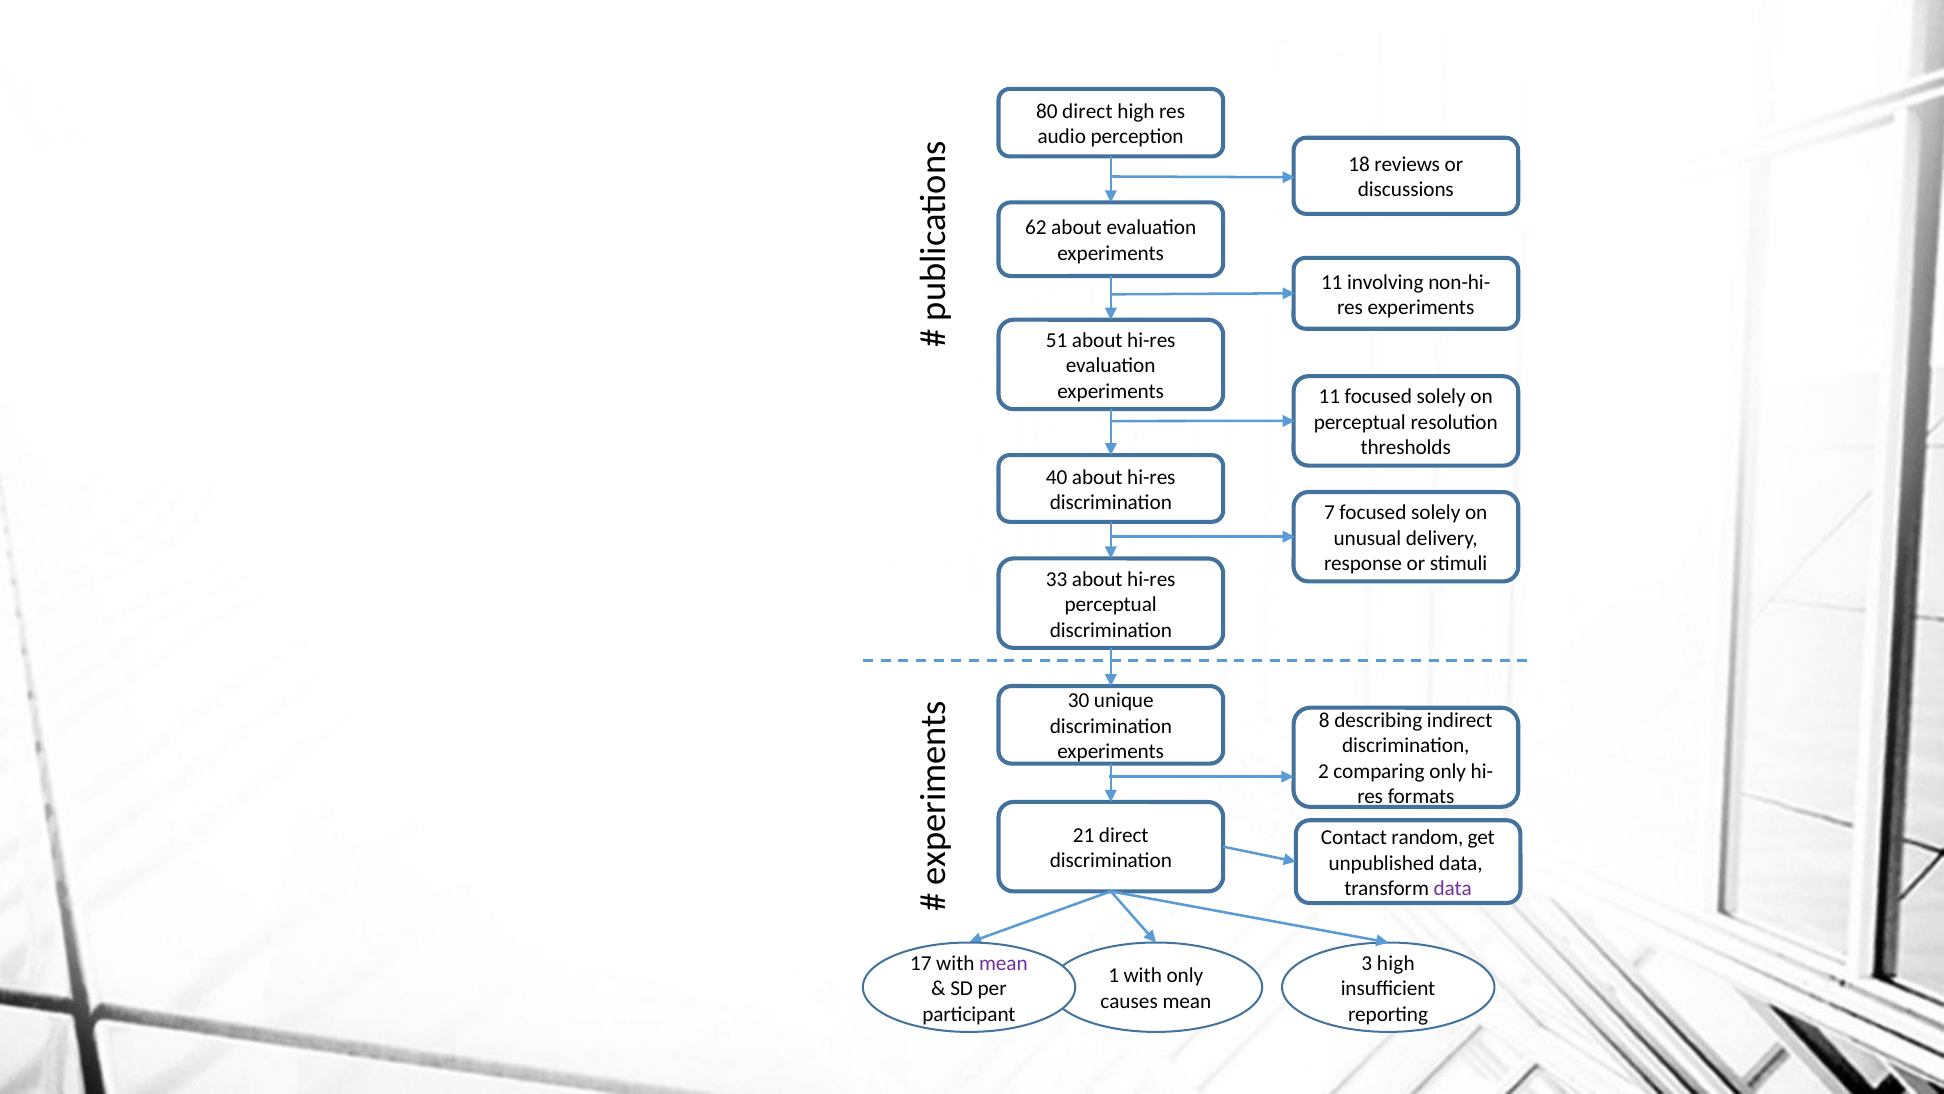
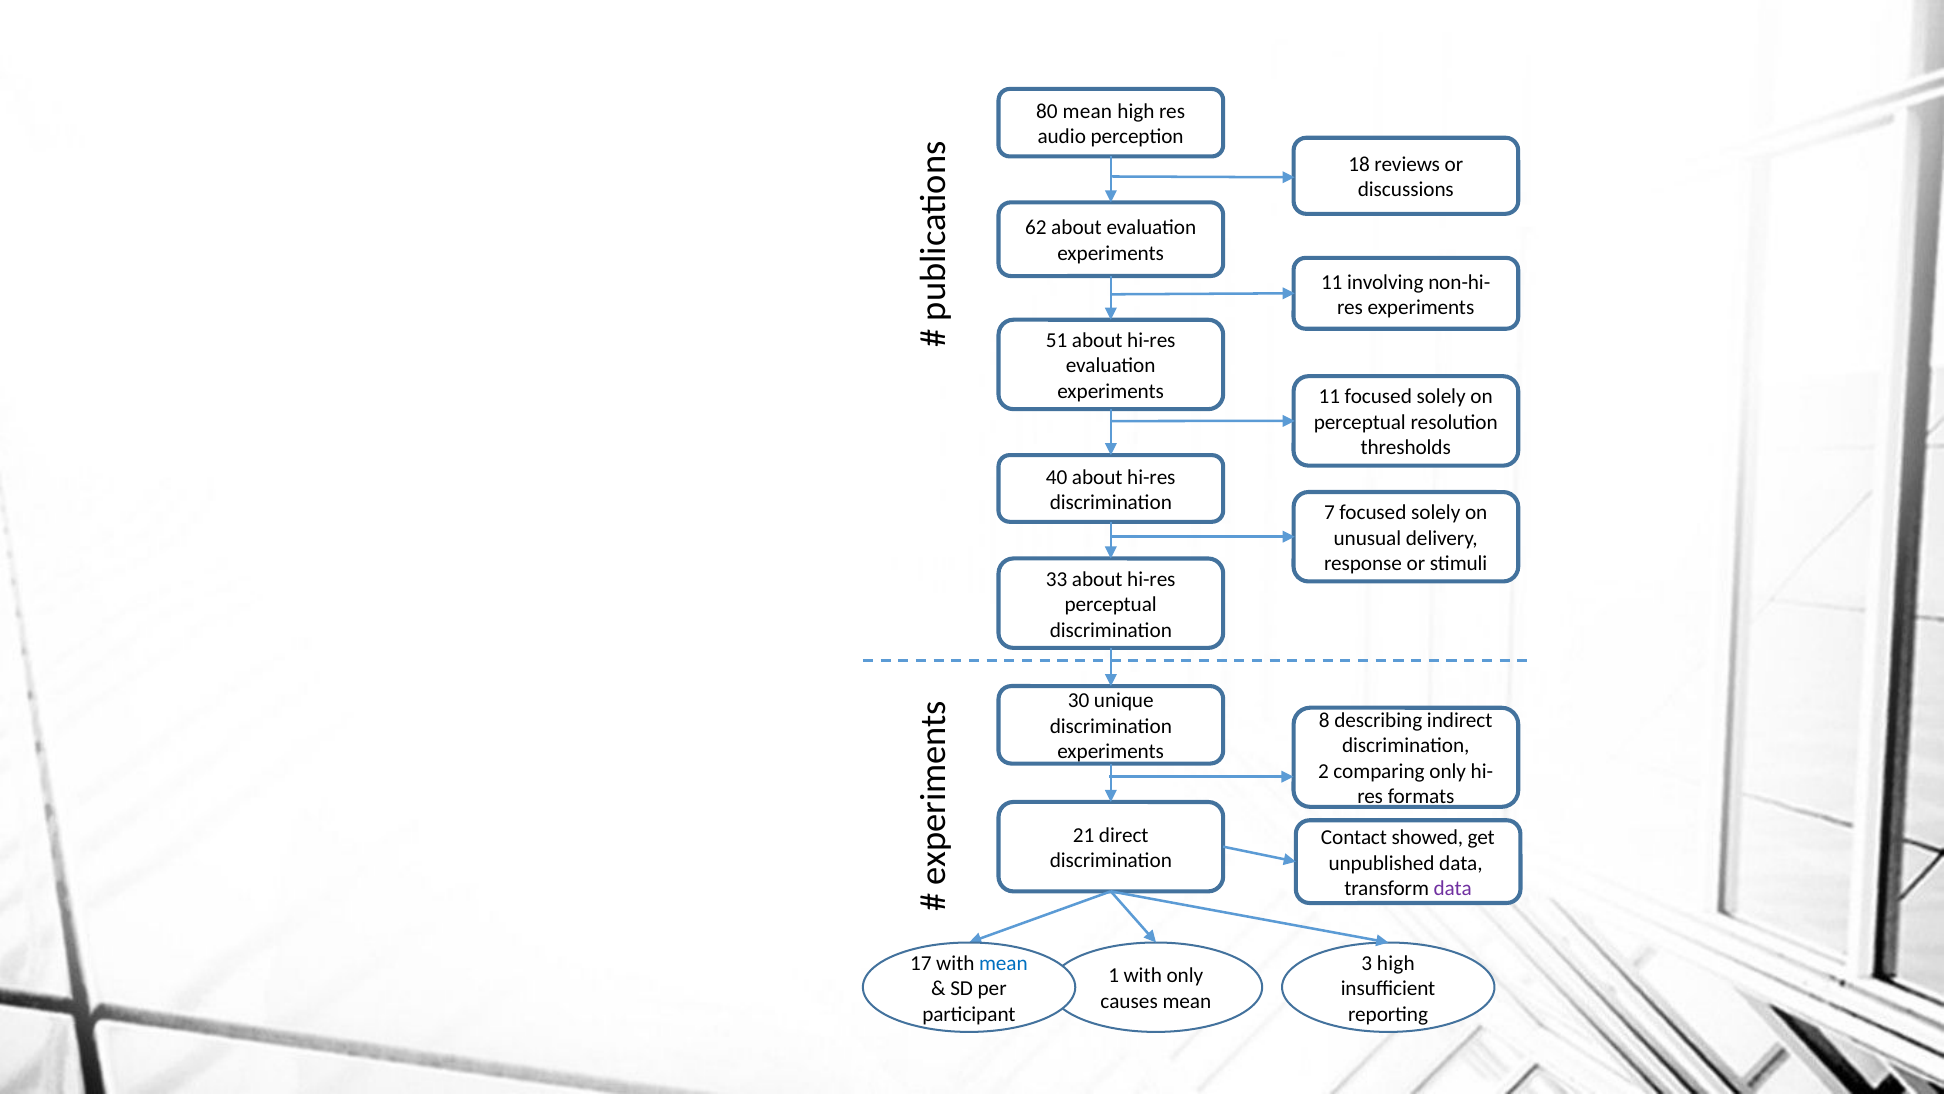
80 direct: direct -> mean (1087, 111)
random: random -> showed (1427, 837)
mean colour: purple -> blue (1003, 963)
